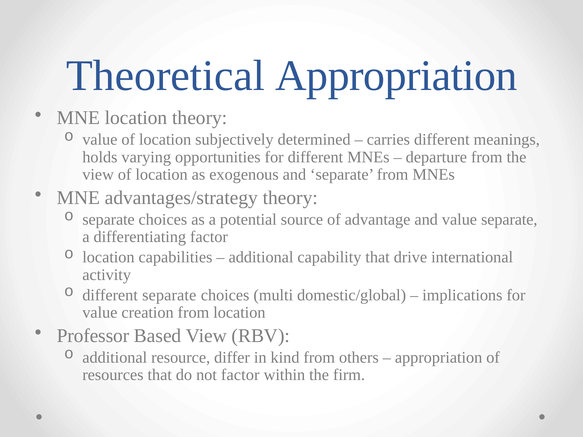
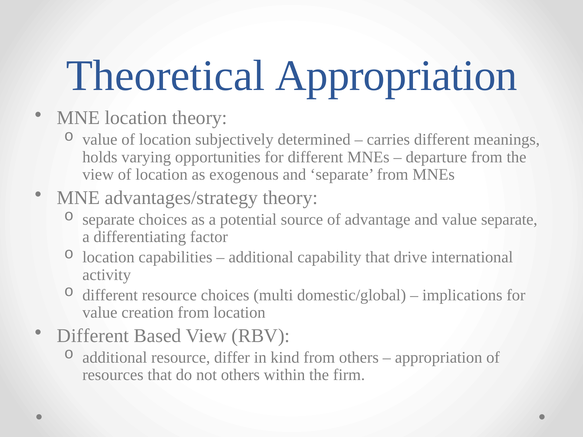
different separate: separate -> resource (169, 295)
Professor: Professor -> Different (93, 336)
not factor: factor -> others (240, 375)
